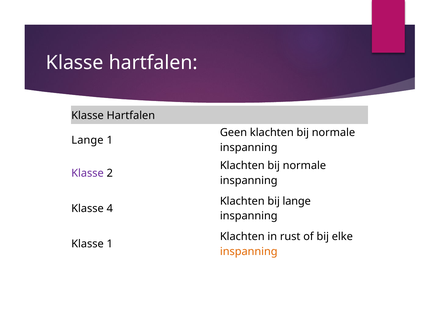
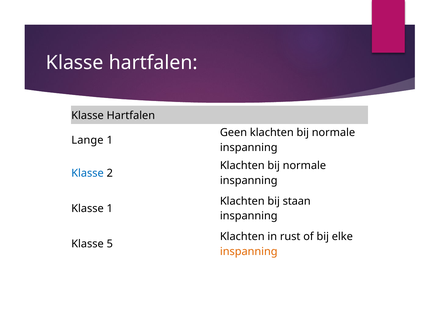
Klasse colour: purple -> blue (88, 173)
bij lange: lange -> staan (297, 201)
Klasse 4: 4 -> 1 (110, 209)
Klasse 1: 1 -> 5 (110, 244)
